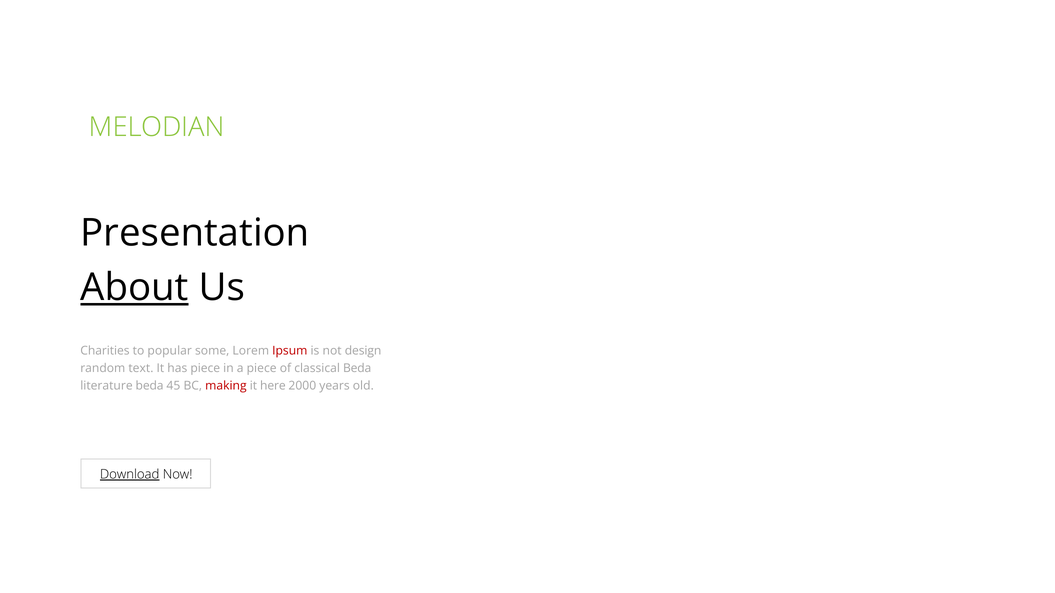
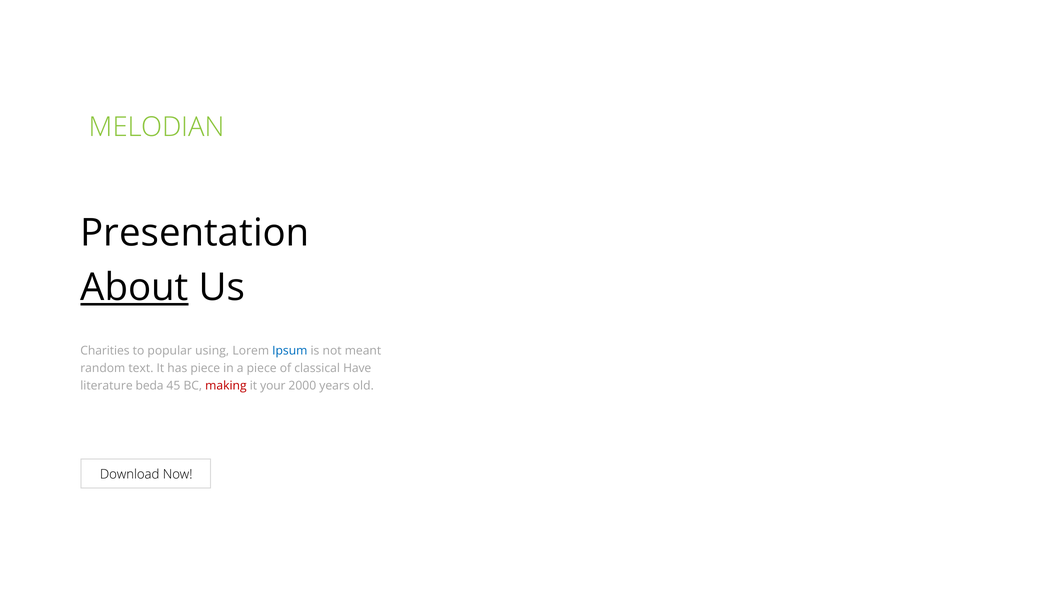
some: some -> using (212, 351)
Ipsum colour: red -> blue (290, 351)
design: design -> meant (363, 351)
classical Beda: Beda -> Have (357, 369)
here: here -> your (273, 386)
Download underline: present -> none (130, 475)
